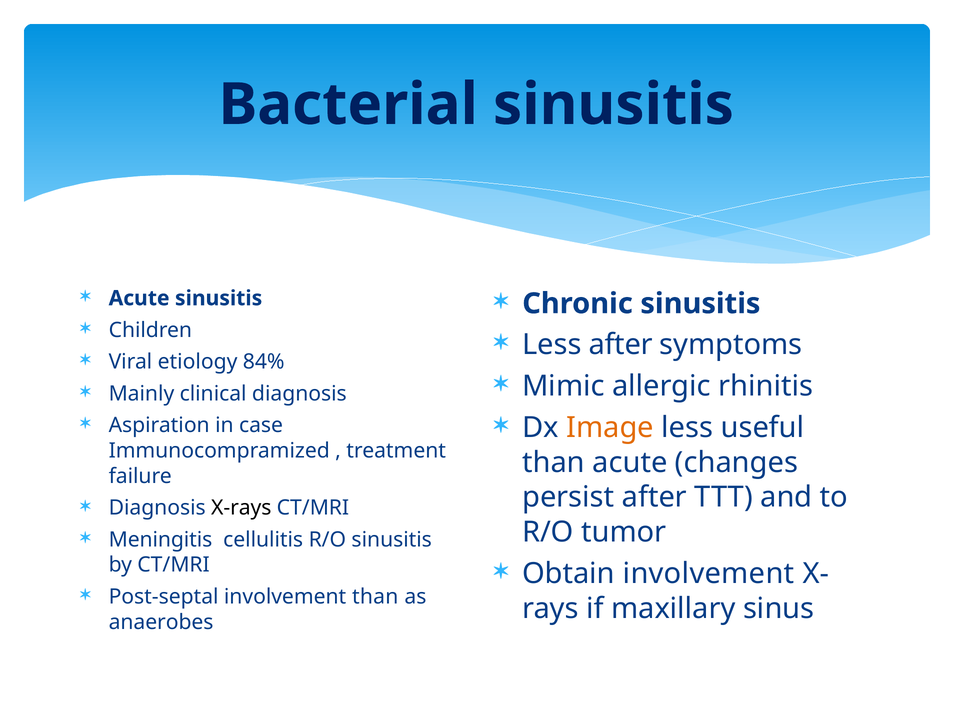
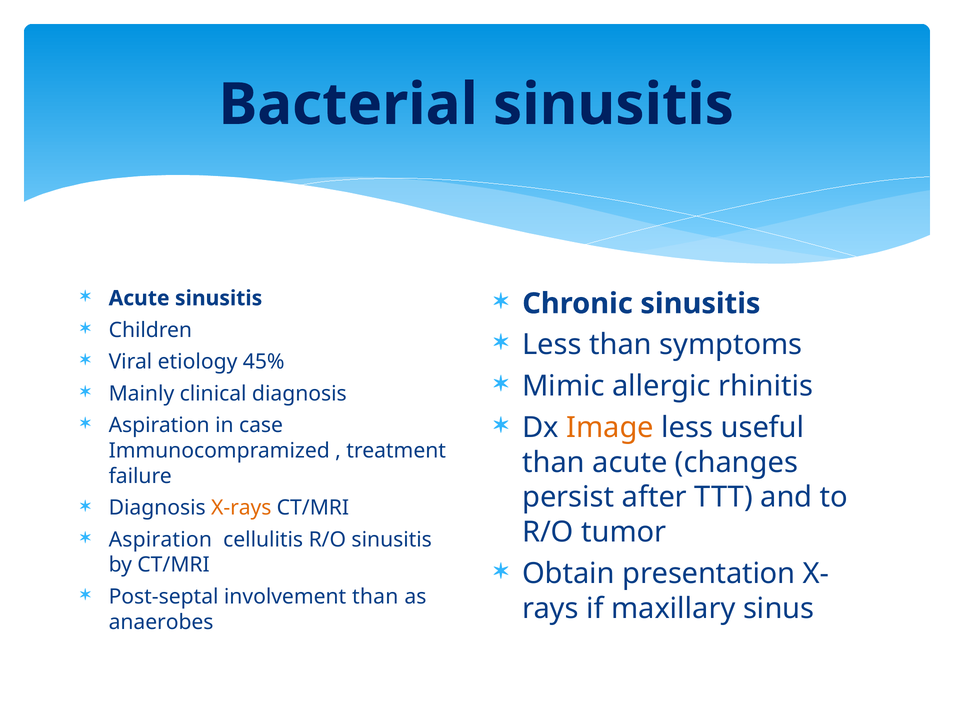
Less after: after -> than (620, 345)
84%: 84% -> 45% (264, 362)
X-rays colour: black -> orange (241, 508)
Meningitis: Meningitis -> Aspiration (160, 539)
Obtain involvement: involvement -> presentation (709, 573)
